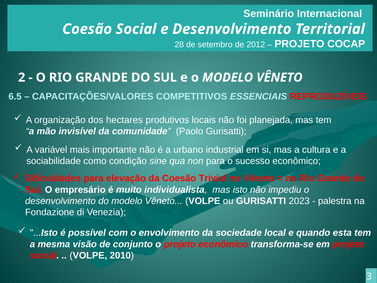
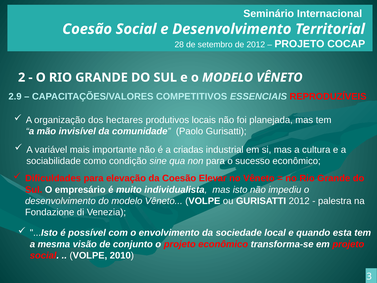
6.5: 6.5 -> 2.9 (15, 96)
urbano: urbano -> criadas (188, 150)
Trivial: Trivial -> Elevar (213, 178)
GURISATTI 2023: 2023 -> 2012 (299, 201)
